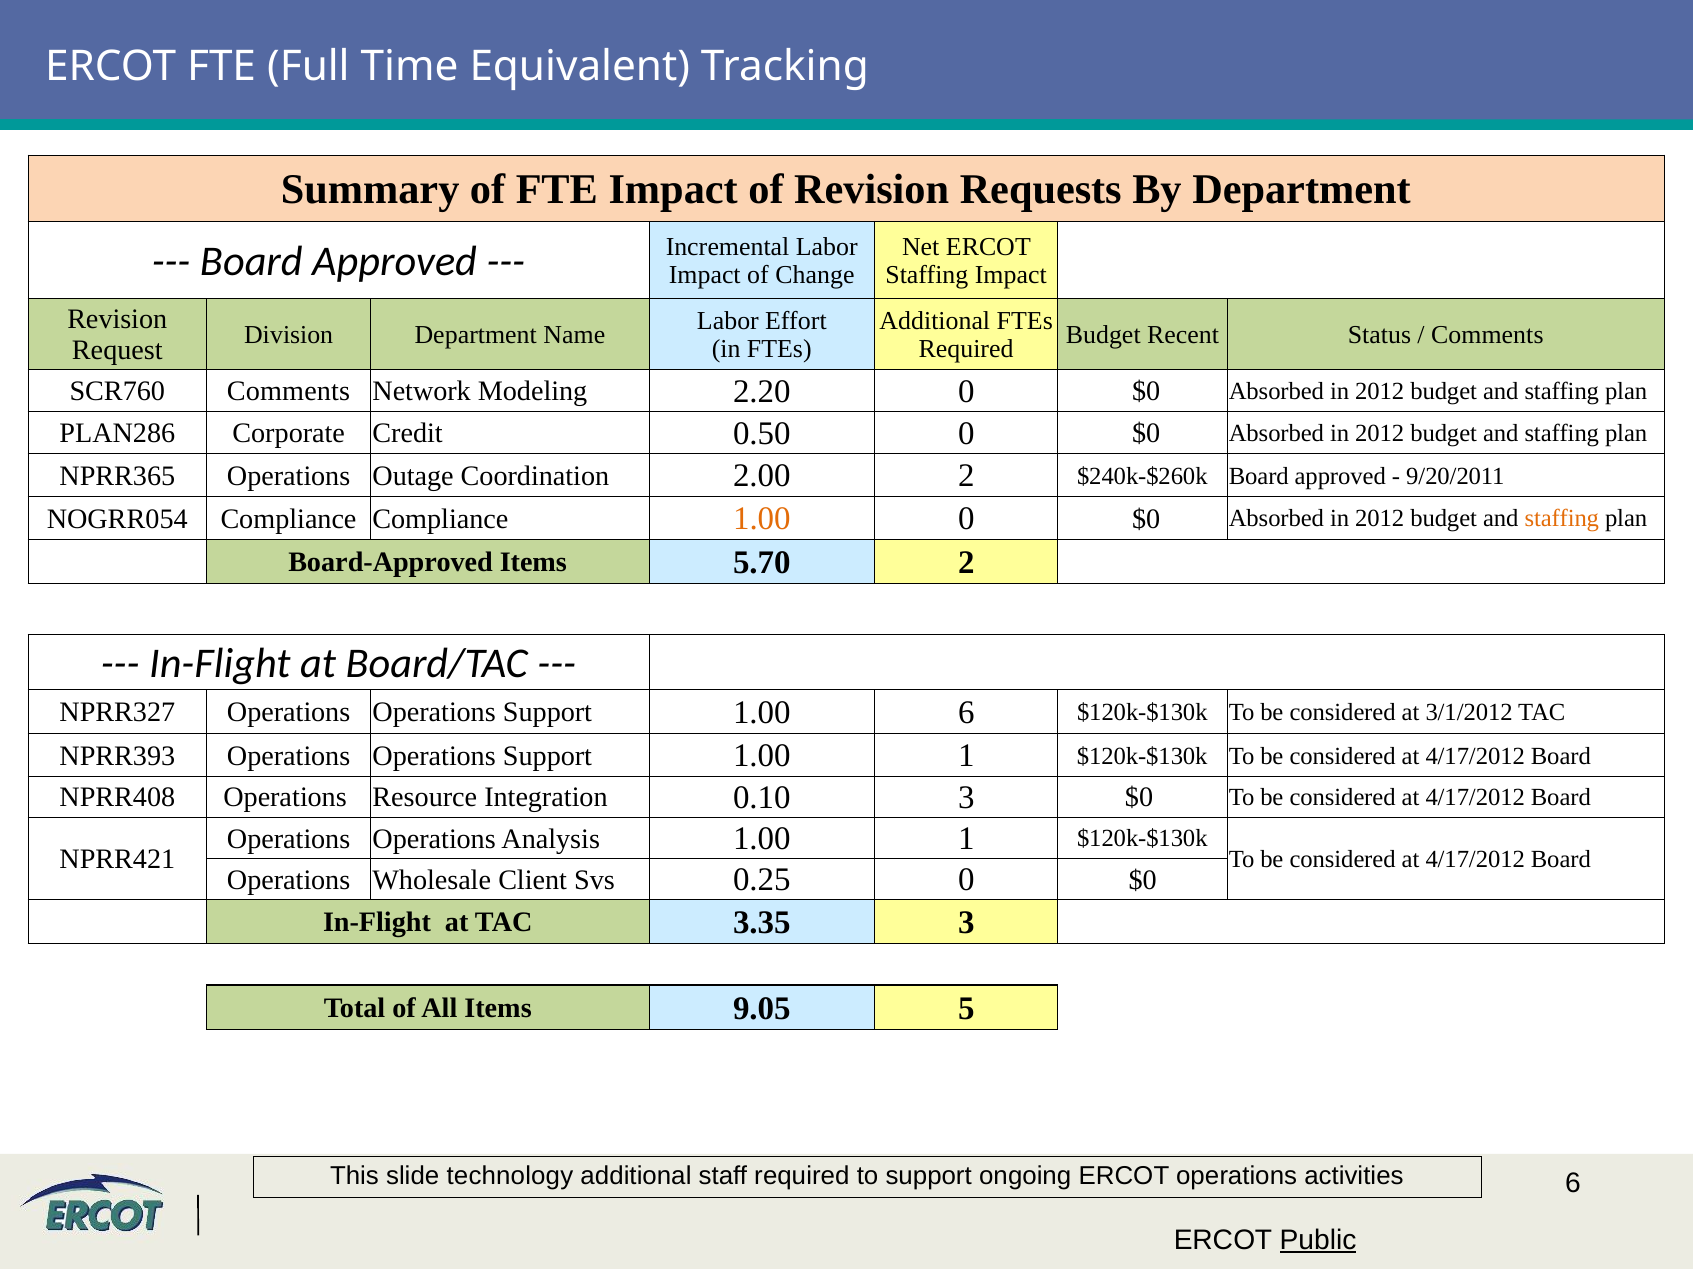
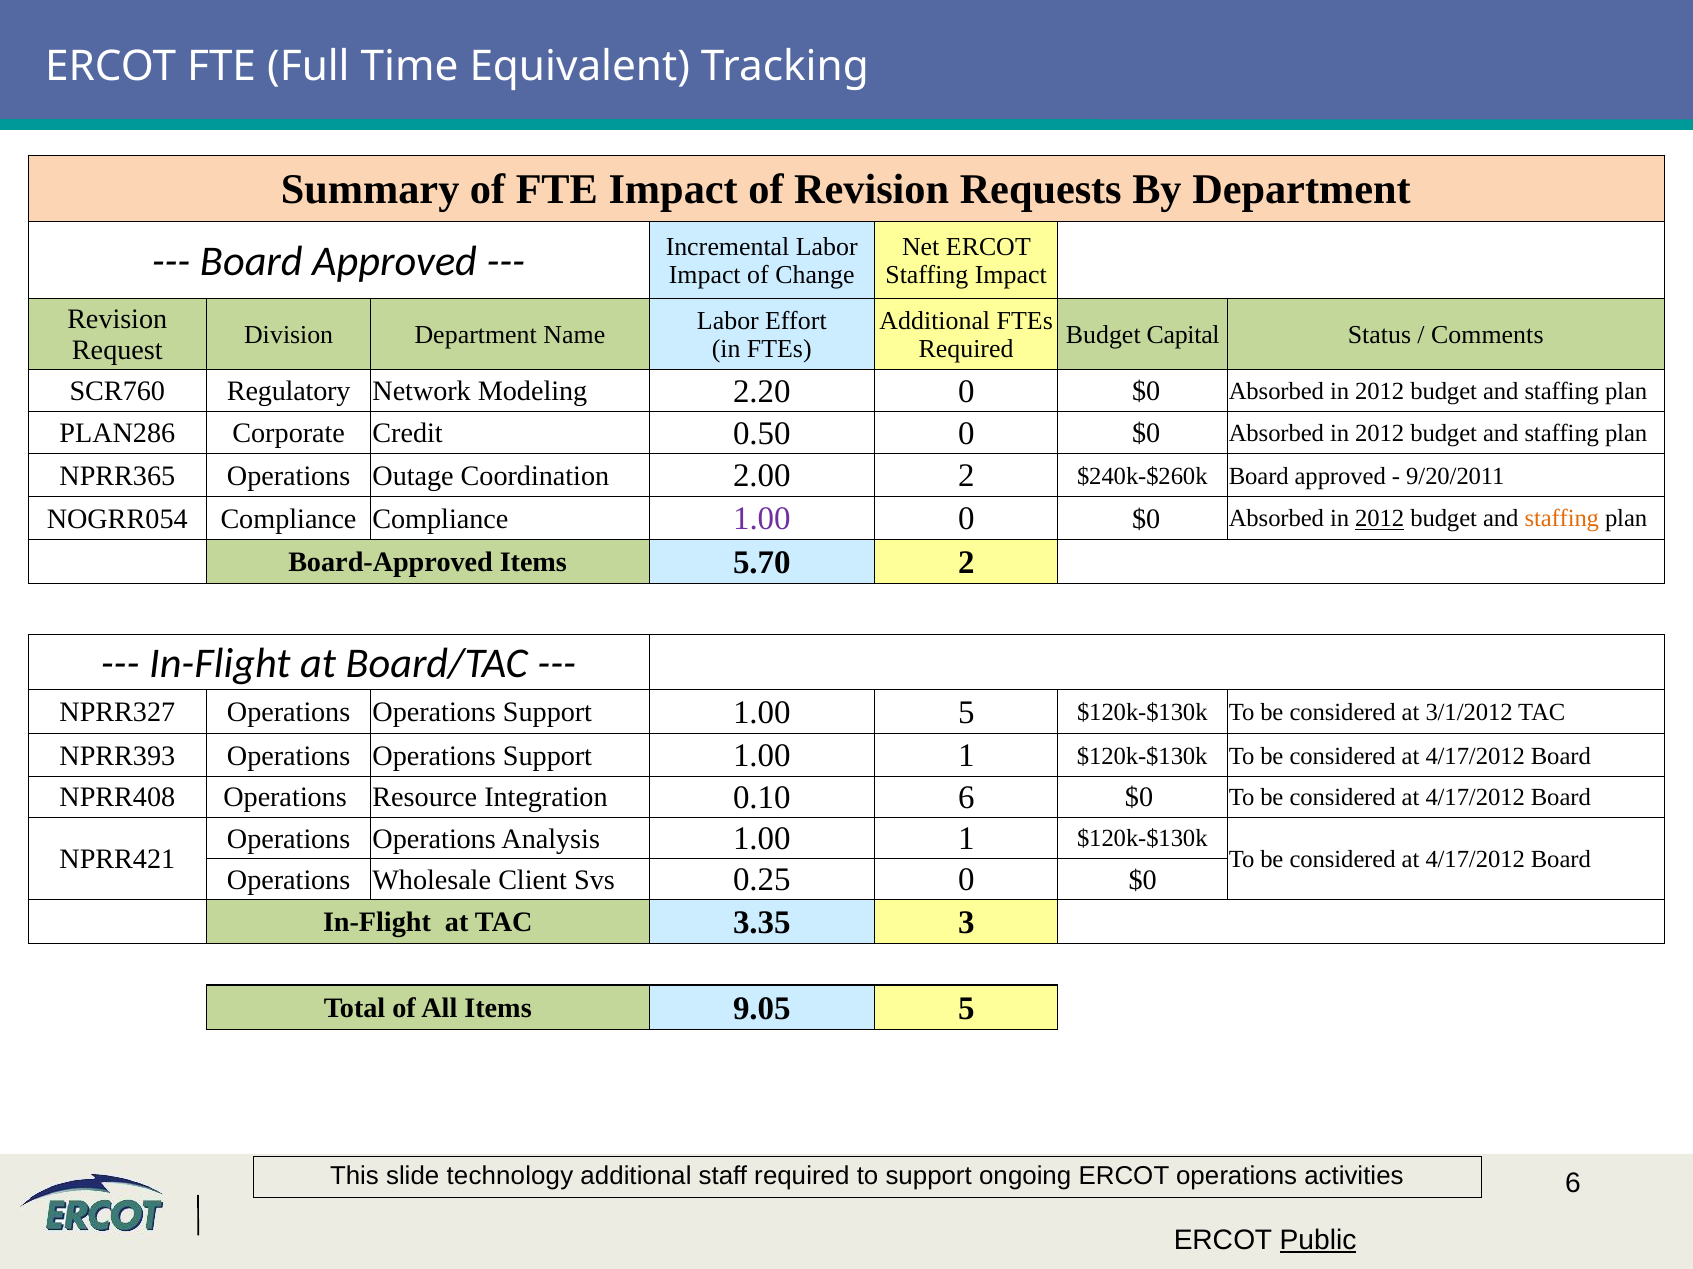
Recent: Recent -> Capital (1183, 335)
SCR760 Comments: Comments -> Regulatory (289, 392)
1.00 colour: orange -> purple (762, 519)
2012 underline: none -> present (1380, 519)
1.00 6: 6 -> 5 (966, 713)
0.10 3: 3 -> 6 (966, 798)
